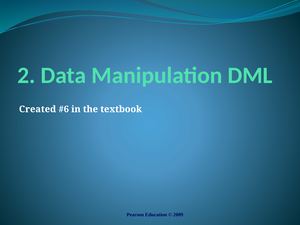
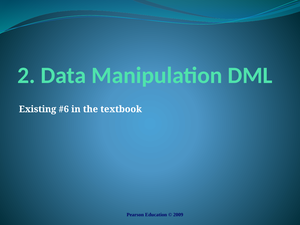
Created: Created -> Existing (38, 109)
